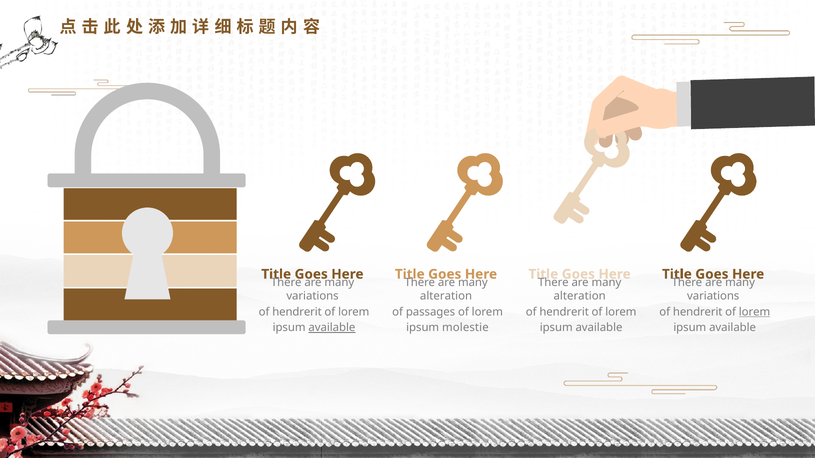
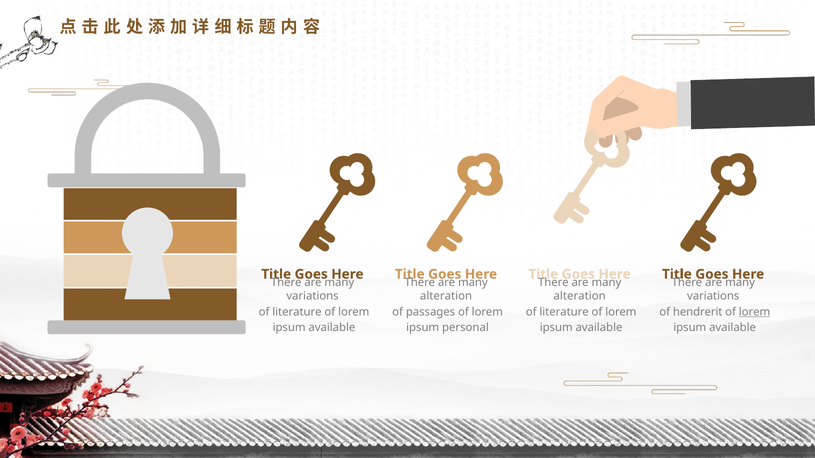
hendrerit: hendrerit -> literature (297, 312)
hendrerit: hendrerit -> literature (564, 312)
available underline: present -> none (332, 328)
molestie: molestie -> personal (465, 328)
